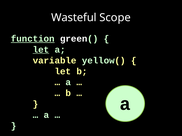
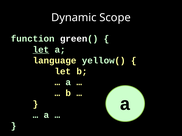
Wasteful: Wasteful -> Dynamic (74, 18)
function underline: present -> none (33, 39)
variable: variable -> language (55, 61)
